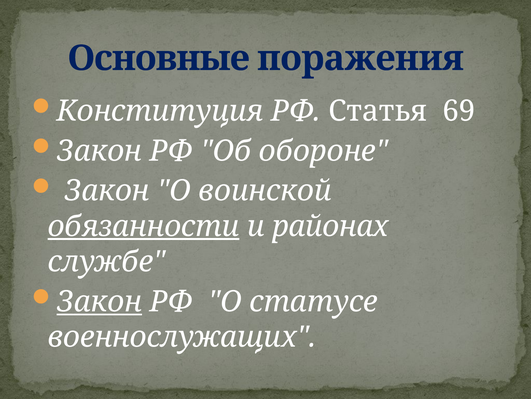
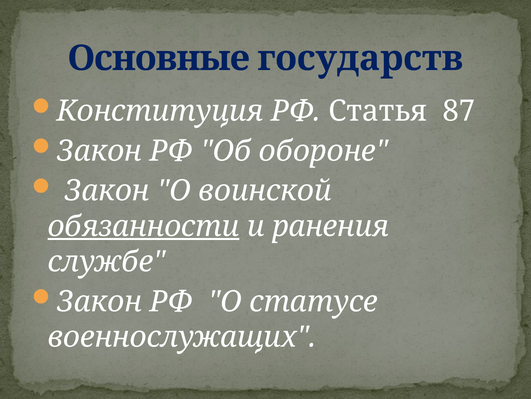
поражения: поражения -> государств (360, 58)
69: 69 -> 87 (459, 111)
районах: районах -> ранения (331, 226)
Закон underline: present -> none (99, 301)
